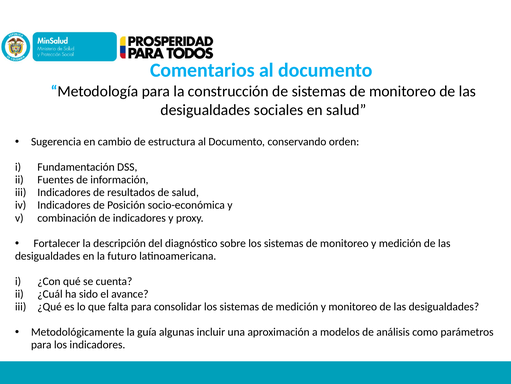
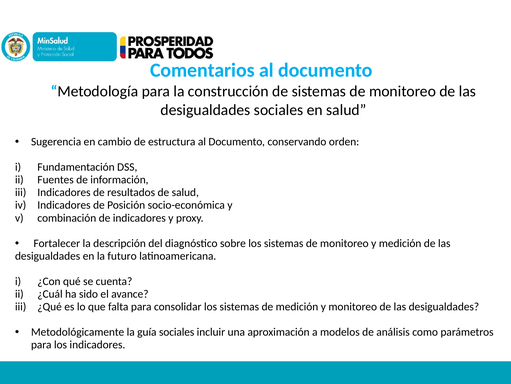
guía algunas: algunas -> sociales (177, 332)
